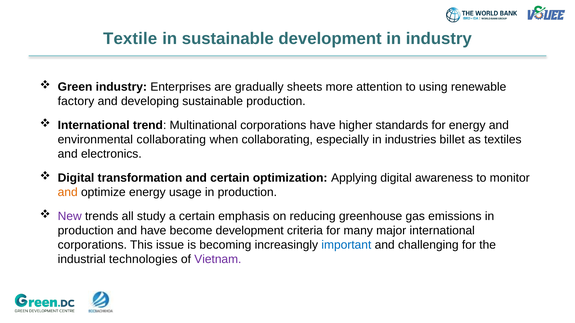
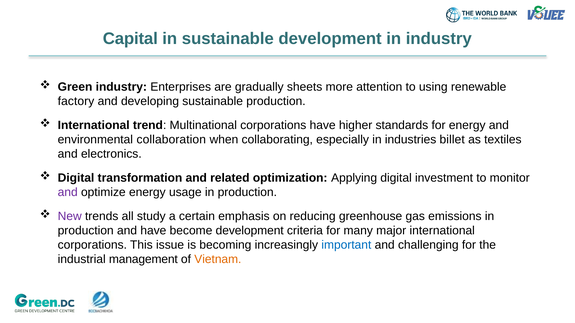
Textile: Textile -> Capital (130, 39)
environmental collaborating: collaborating -> collaboration (171, 140)
and certain: certain -> related (230, 178)
awareness: awareness -> investment (444, 178)
and colour: orange -> purple (68, 192)
technologies: technologies -> management (143, 260)
Vietnam colour: purple -> orange (218, 260)
